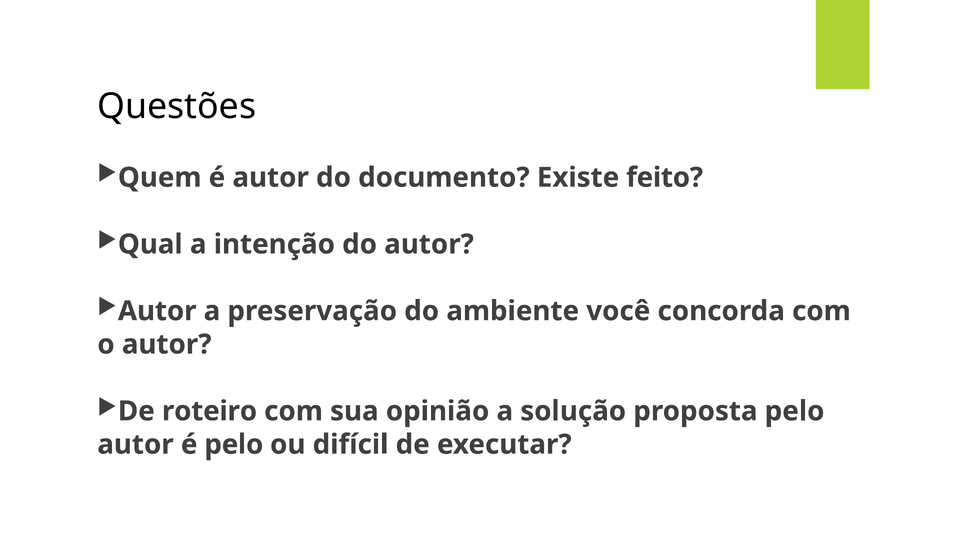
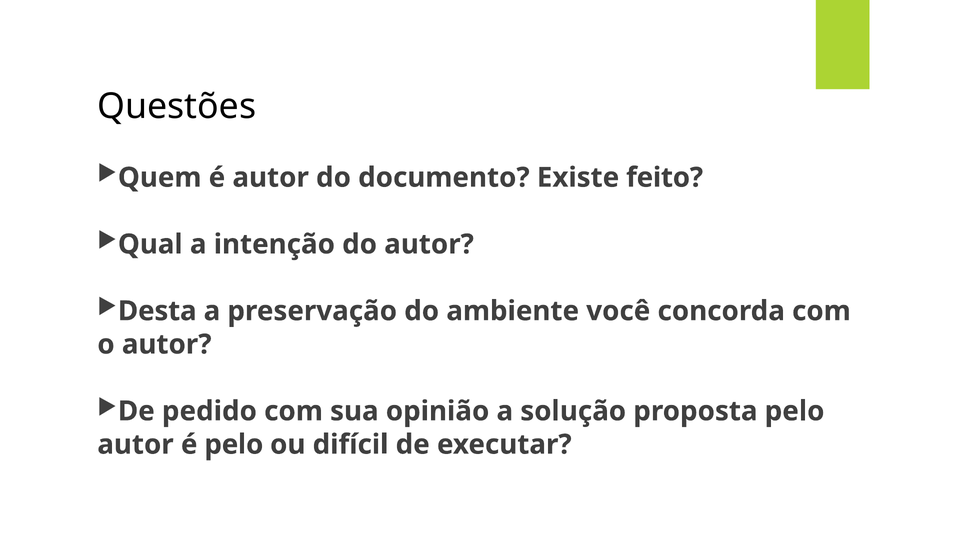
Autor: Autor -> Desta (157, 311)
roteiro: roteiro -> pedido (209, 411)
